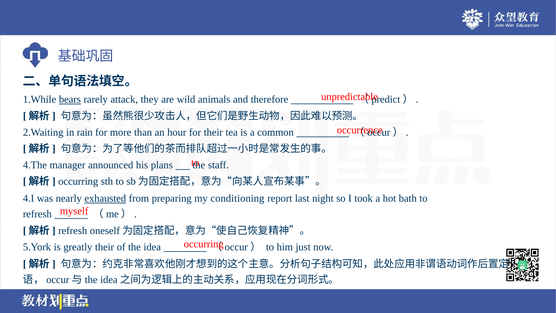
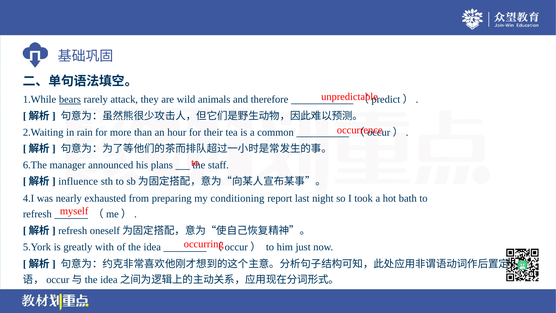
4.The: 4.The -> 6.The (35, 165)
occurring: occurring -> influence (78, 181)
exhausted underline: present -> none (105, 198)
greatly their: their -> with (105, 247)
